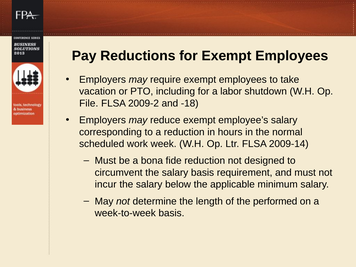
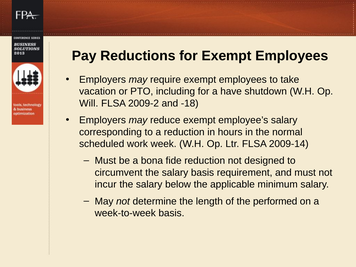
labor: labor -> have (231, 91)
File: File -> Will (89, 103)
